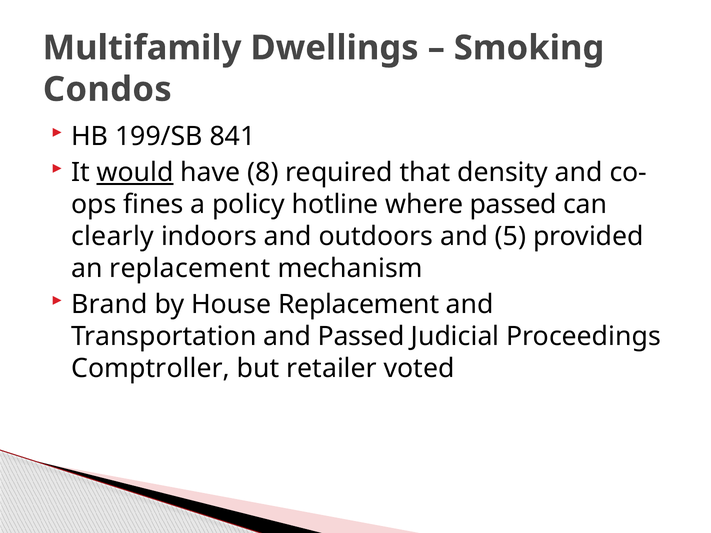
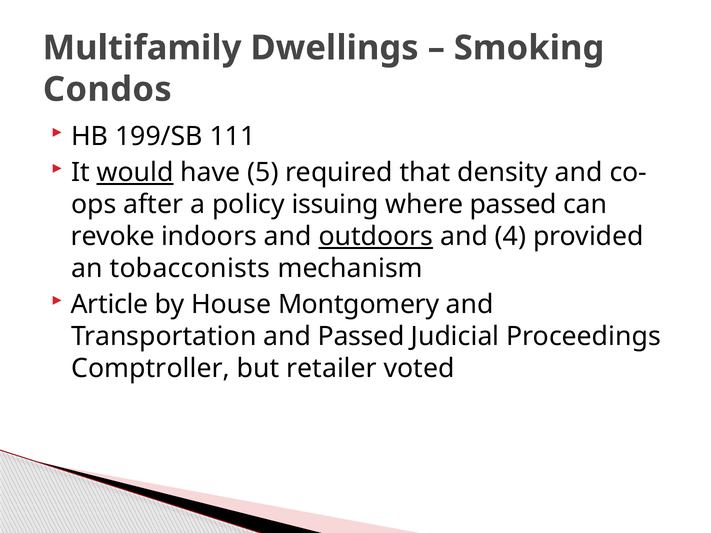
841: 841 -> 111 (232, 137)
8: 8 -> 5 (263, 173)
fines: fines -> after (153, 205)
hotline: hotline -> issuing (335, 205)
clearly: clearly -> revoke (113, 237)
outdoors underline: none -> present (376, 237)
5: 5 -> 4 (511, 237)
an replacement: replacement -> tobacconists (190, 269)
Brand: Brand -> Article (110, 305)
House Replacement: Replacement -> Montgomery (359, 305)
